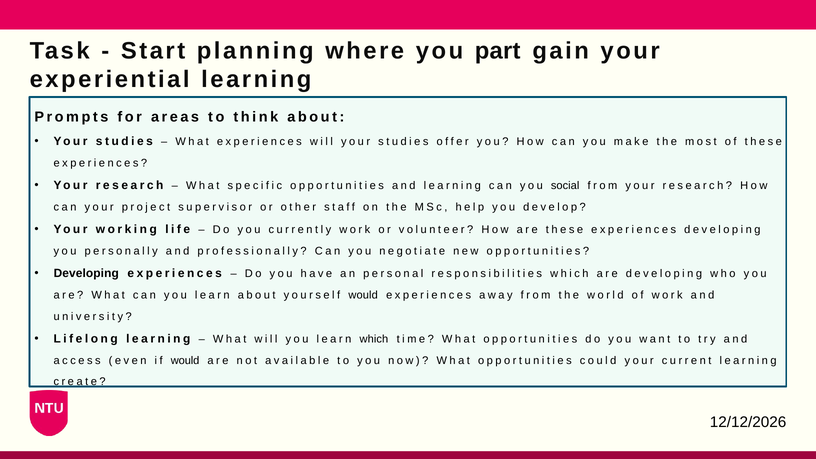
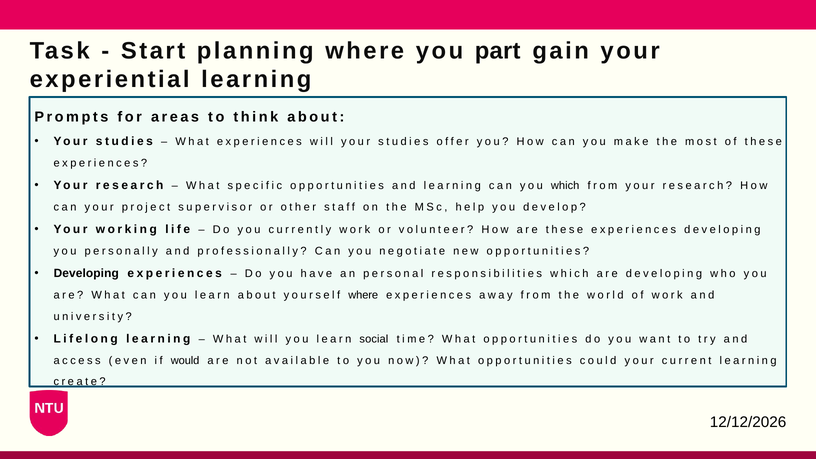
you social: social -> which (565, 186)
yourself would: would -> where (363, 295)
learn which: which -> social (374, 339)
